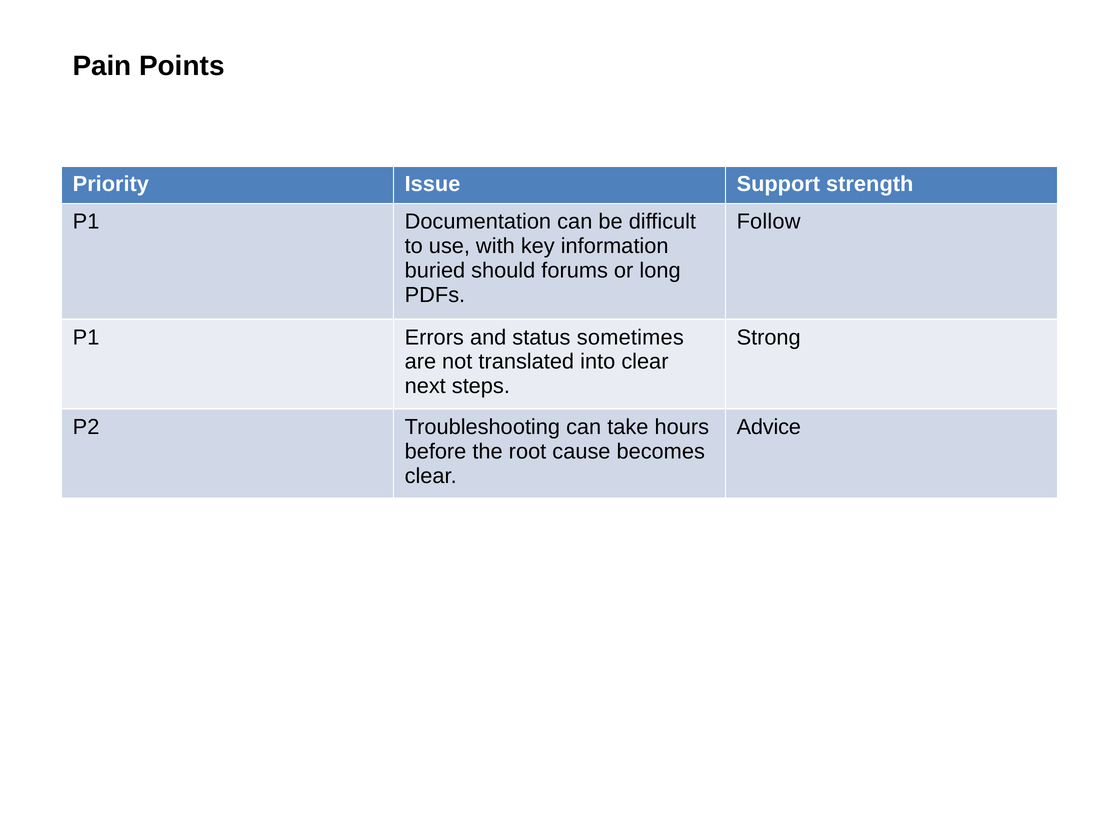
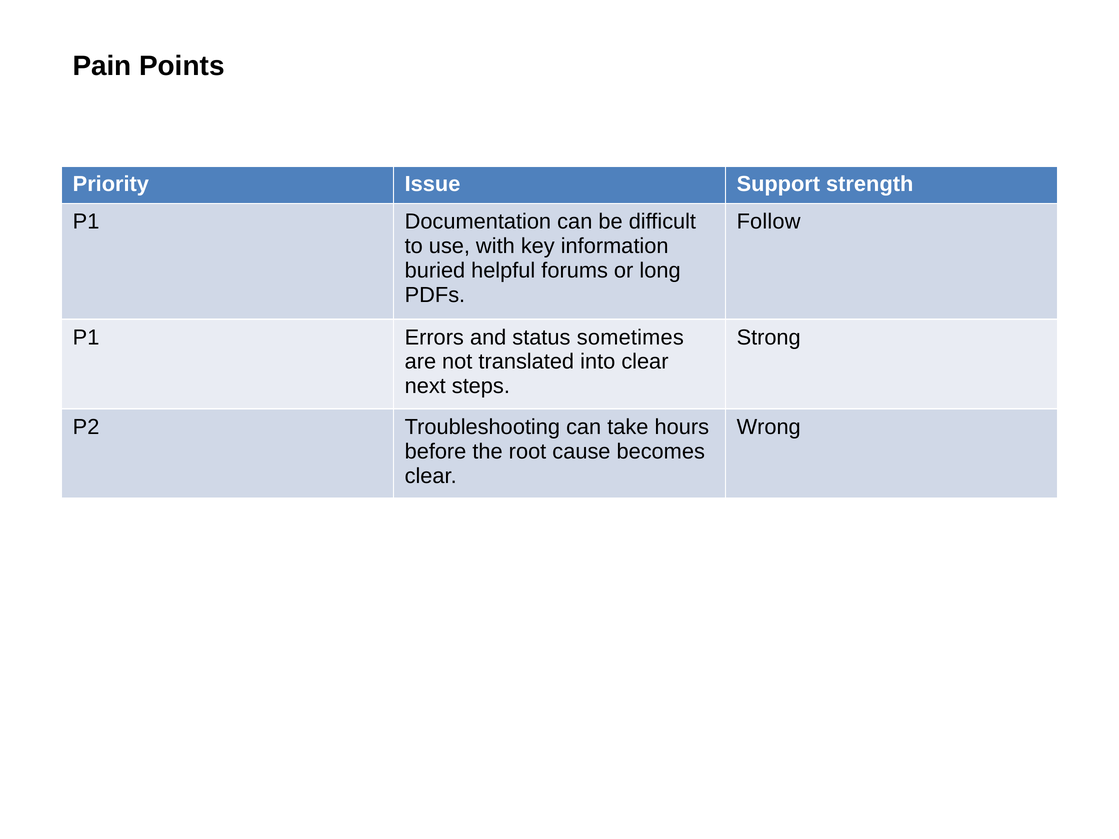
should: should -> helpful (503, 271)
Advice: Advice -> Wrong (769, 427)
